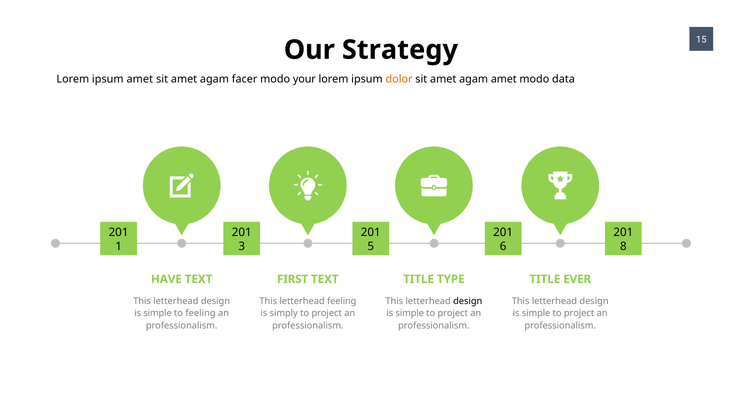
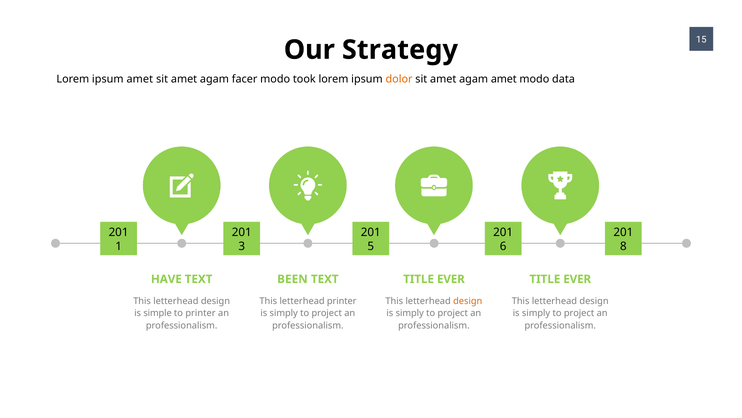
your: your -> took (304, 79)
FIRST: FIRST -> BEEN (292, 279)
TYPE: TYPE -> EVER (451, 279)
letterhead feeling: feeling -> printer (342, 301)
design colour: black -> orange (468, 301)
to feeling: feeling -> printer (201, 313)
simple: simple -> simply (410, 313)
simple: simple -> simply (536, 313)
